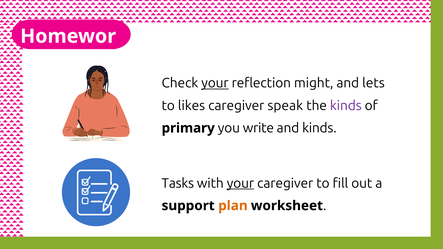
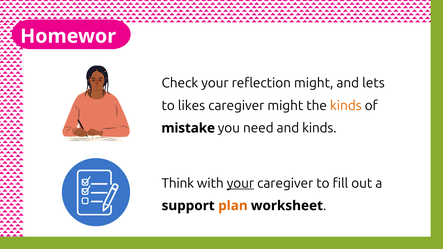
your underline: present -> none (215, 83)
caregiver speak: speak -> might (285, 106)
kinds colour: purple -> orange (346, 106)
primary: primary -> mistake (188, 128)
write: write -> need (258, 128)
Tasks: Tasks -> Think (178, 183)
